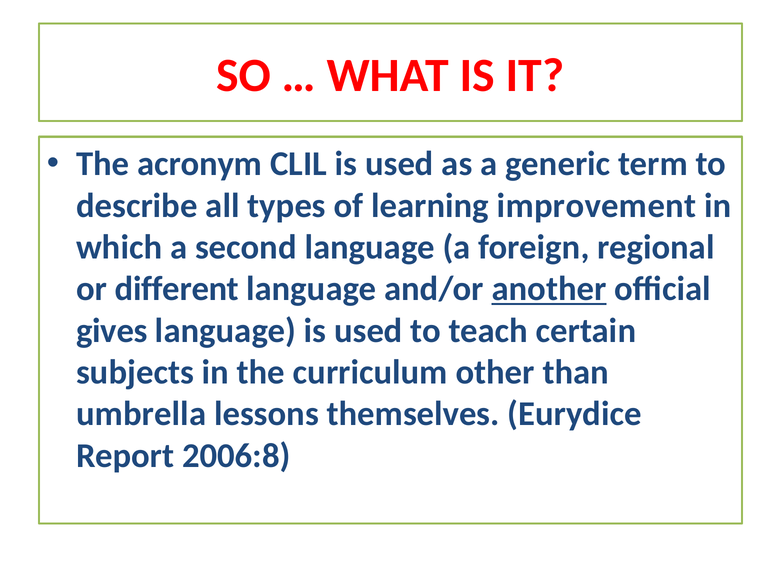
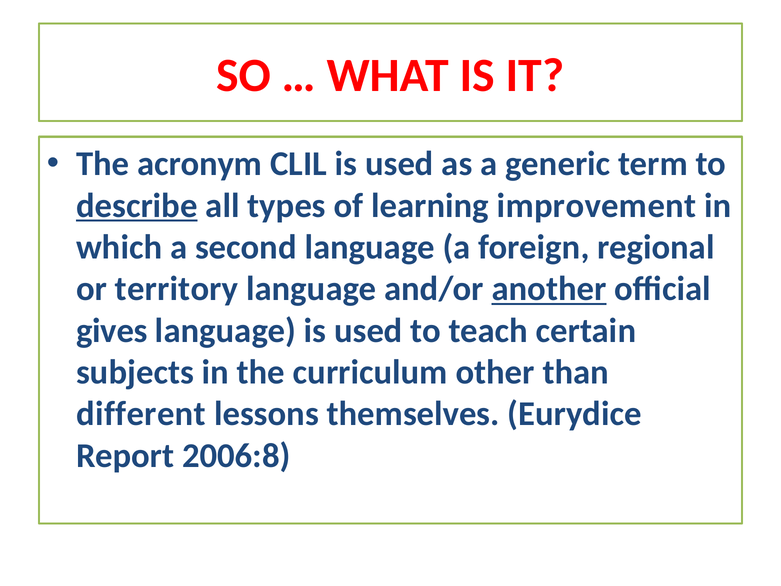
describe underline: none -> present (137, 206)
different: different -> territory (177, 289)
umbrella: umbrella -> different (141, 414)
